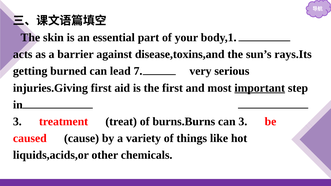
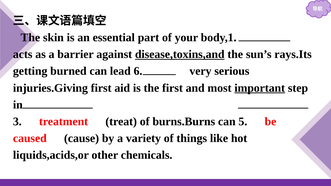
disease,toxins,and underline: none -> present (180, 54)
7: 7 -> 6 (138, 71)
can 3: 3 -> 5 (243, 122)
